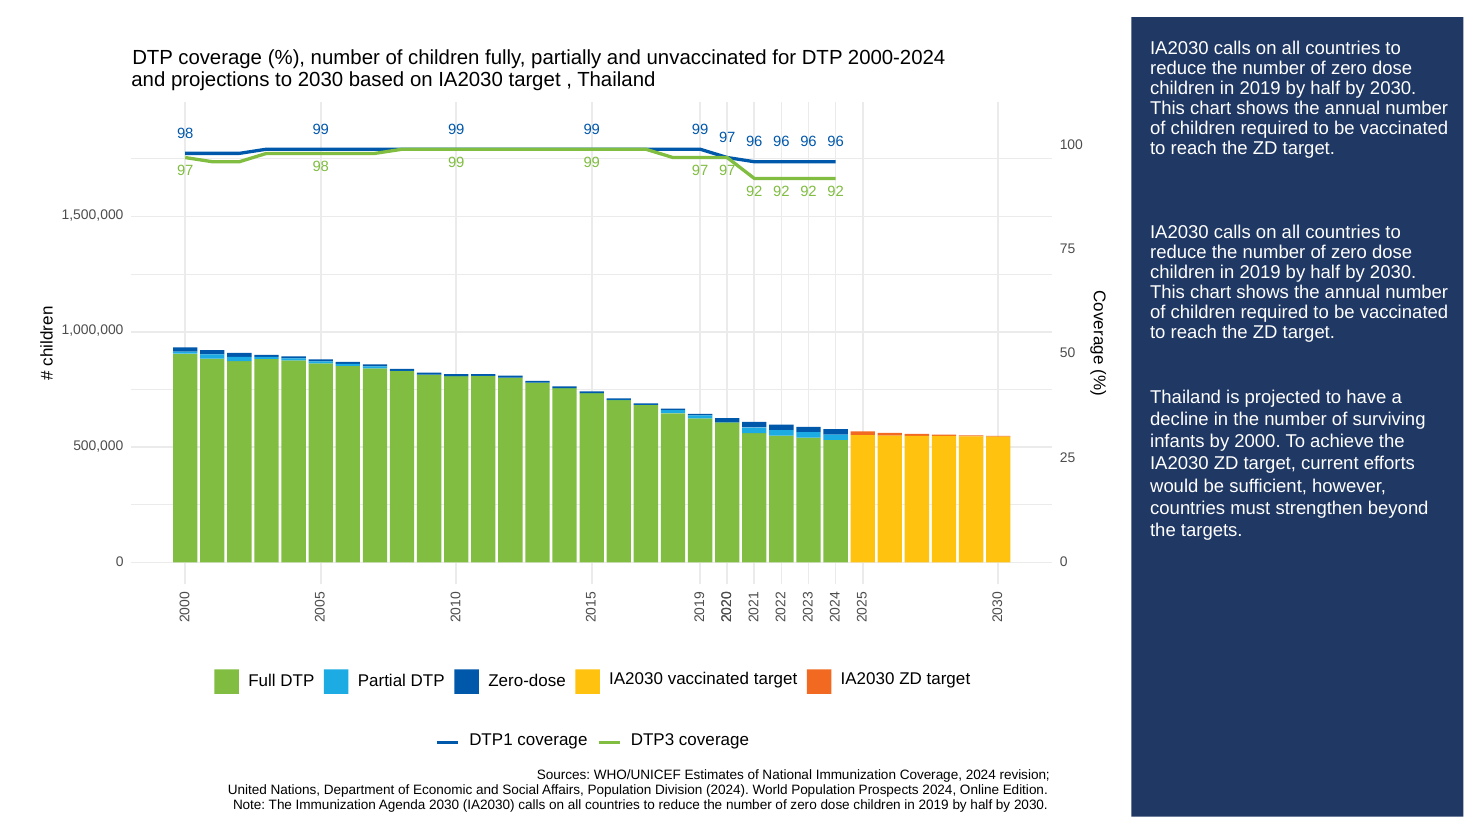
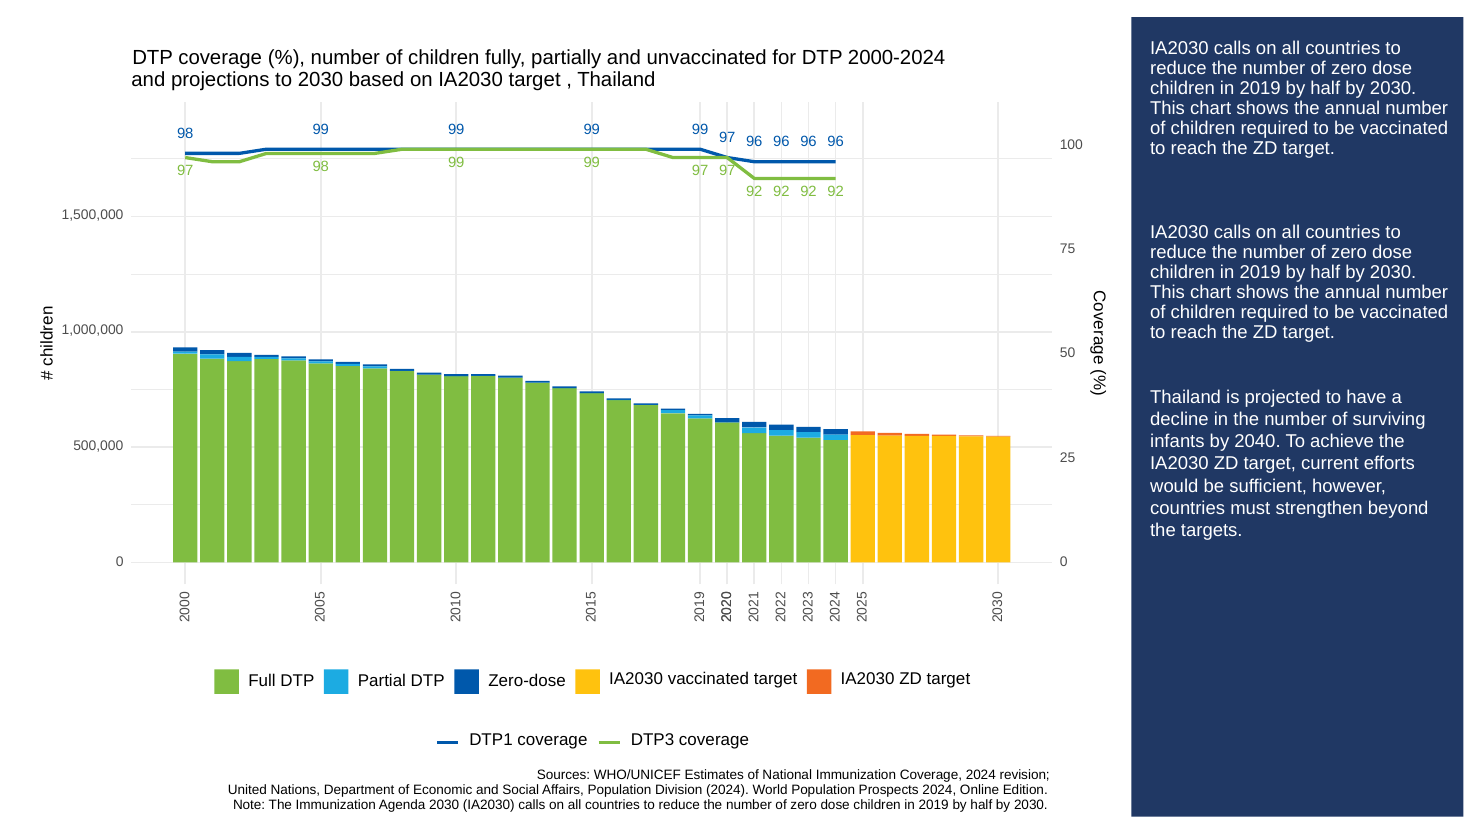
2000: 2000 -> 2040 (1257, 441)
